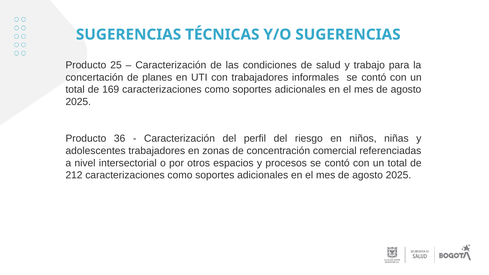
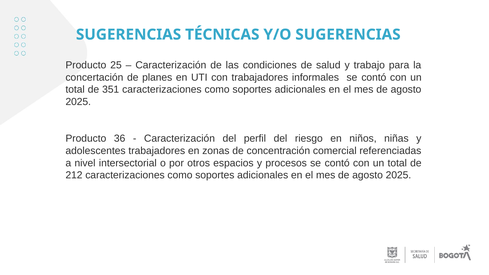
169: 169 -> 351 (111, 90)
